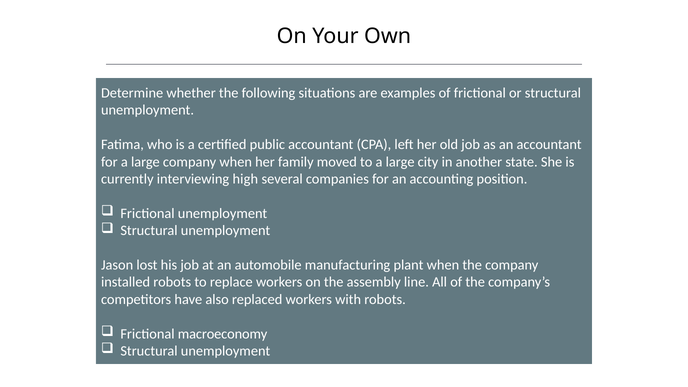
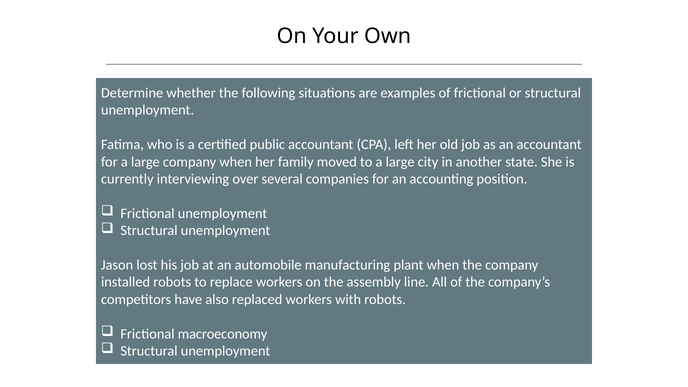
high: high -> over (245, 179)
